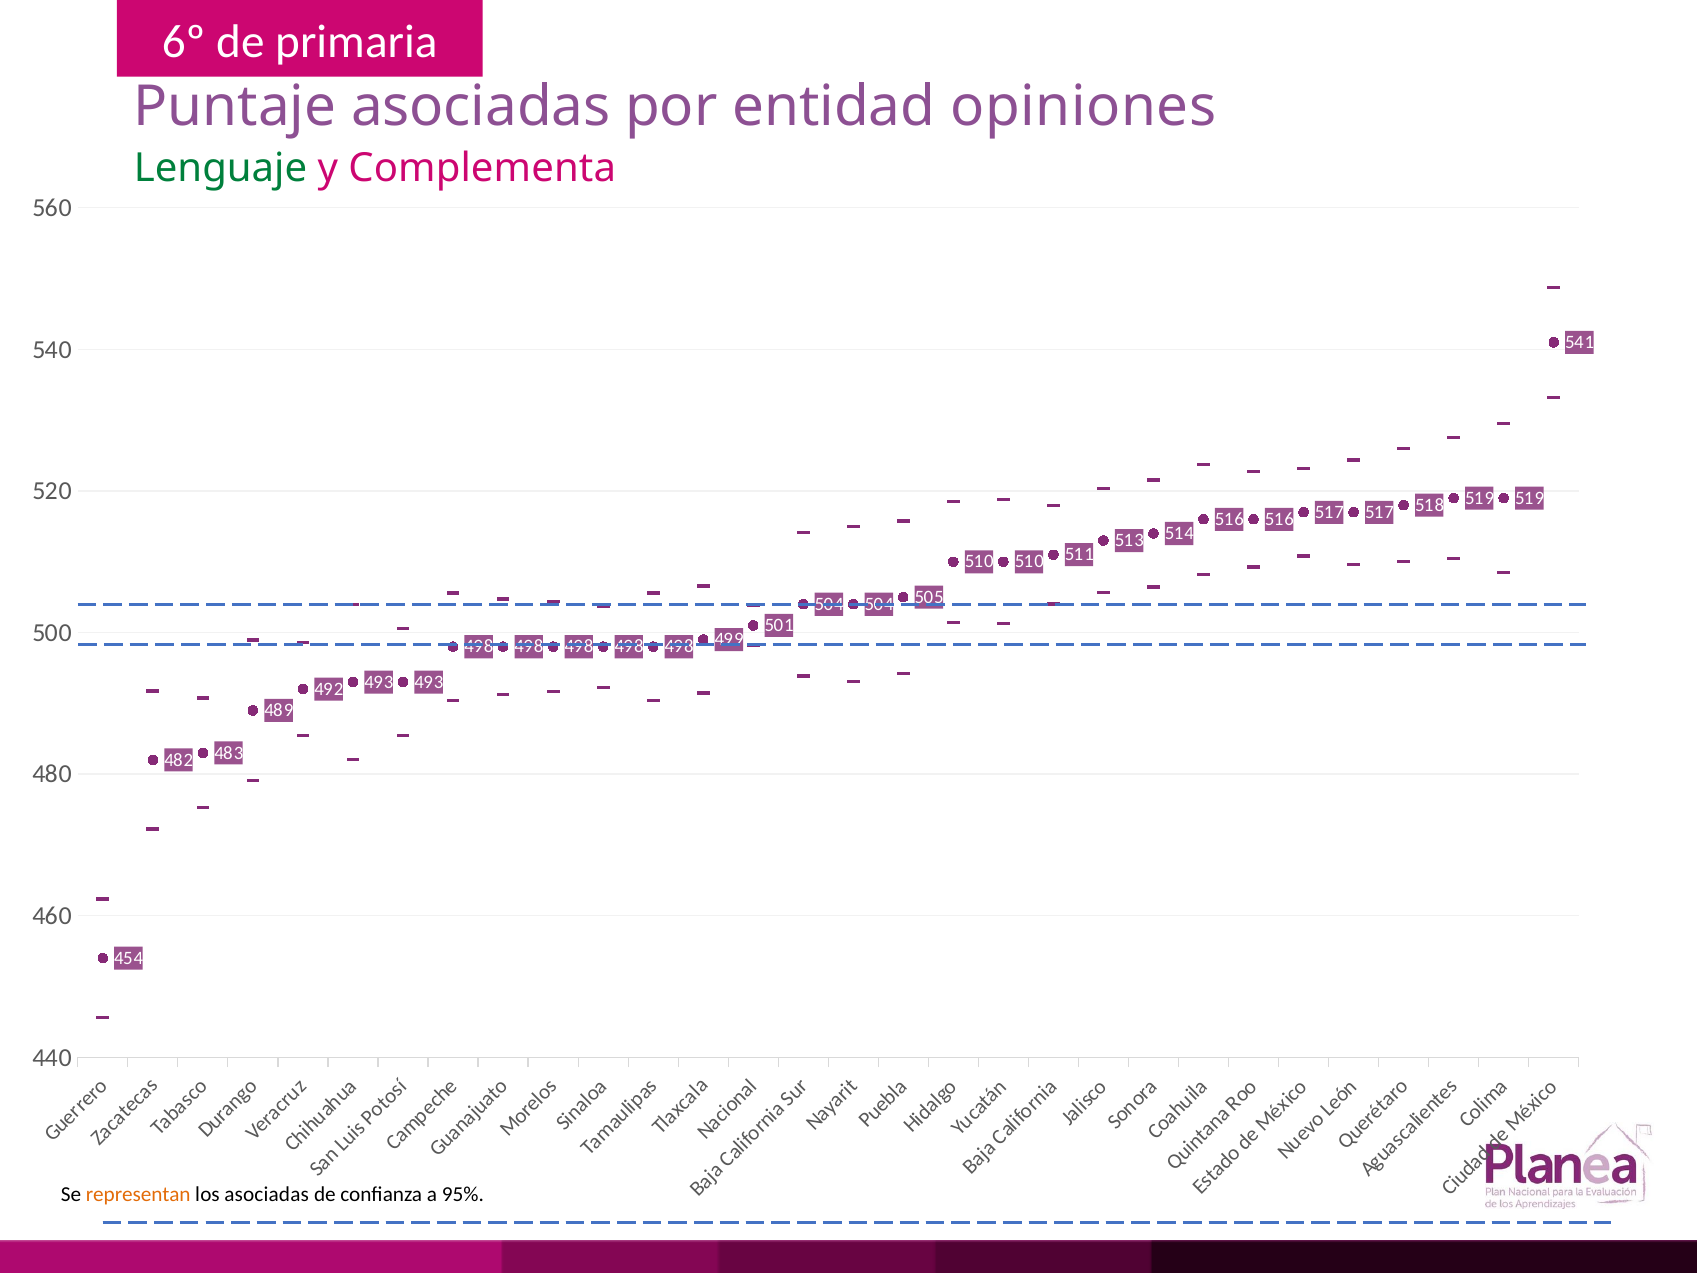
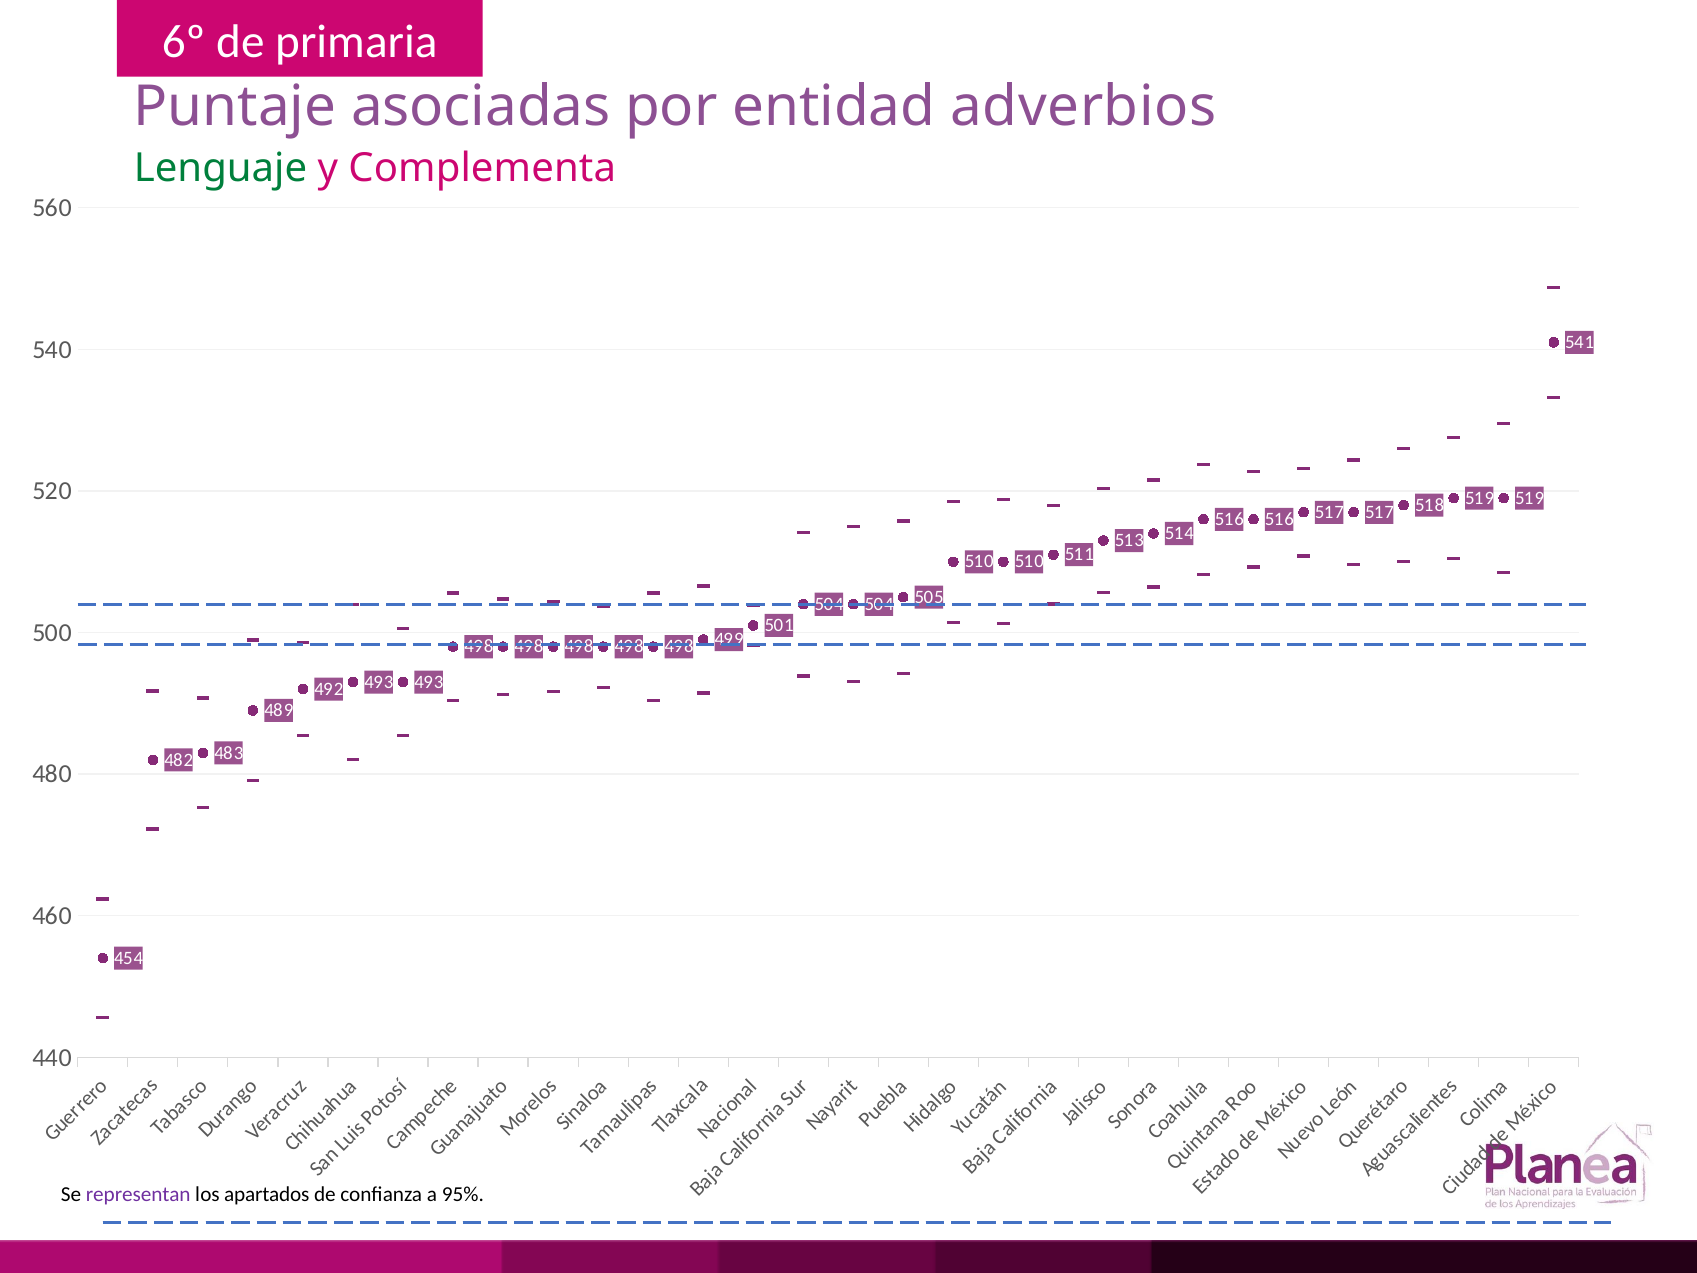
opiniones: opiniones -> adverbios (1083, 106)
representan colour: orange -> purple (138, 1195)
los asociadas: asociadas -> apartados (267, 1195)
